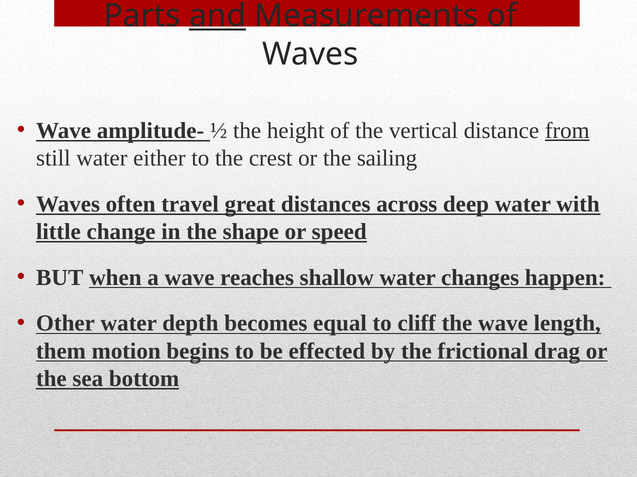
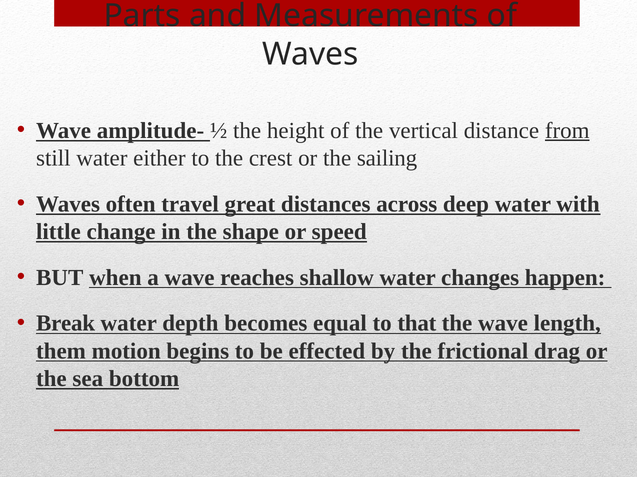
and underline: present -> none (218, 16)
Other: Other -> Break (66, 324)
cliff: cliff -> that (417, 324)
